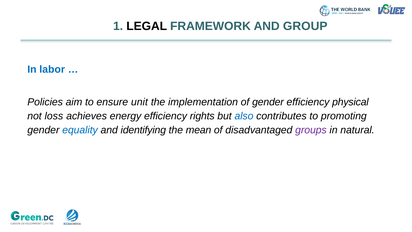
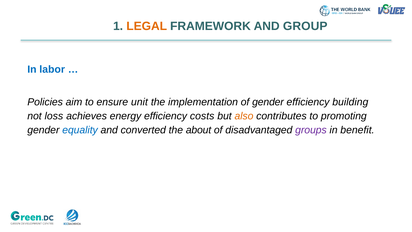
LEGAL colour: black -> orange (147, 26)
physical: physical -> building (350, 102)
rights: rights -> costs (202, 116)
also colour: blue -> orange (244, 116)
identifying: identifying -> converted (143, 130)
mean: mean -> about (199, 130)
natural: natural -> benefit (357, 130)
